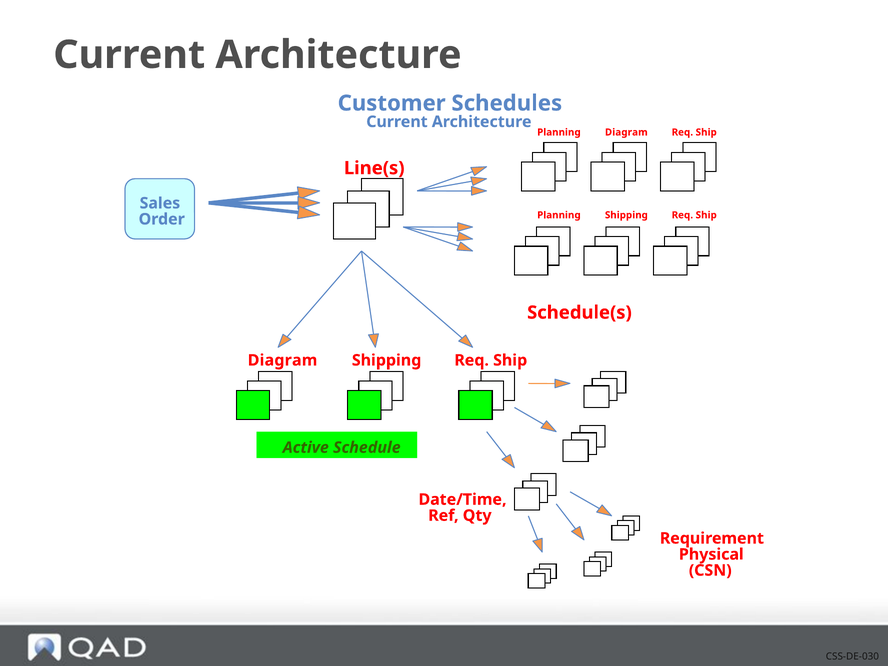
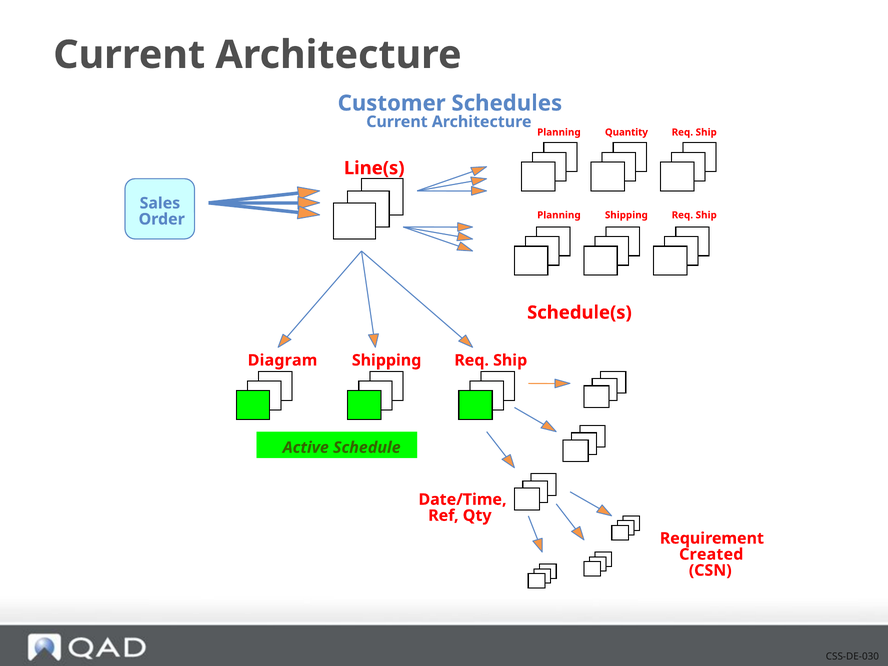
Planning Diagram: Diagram -> Quantity (626, 132)
Physical: Physical -> Created (711, 554)
